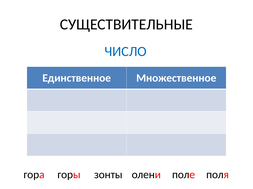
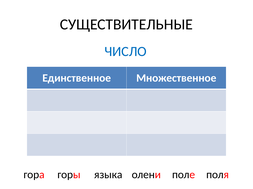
зонты: зонты -> языка (108, 175)
